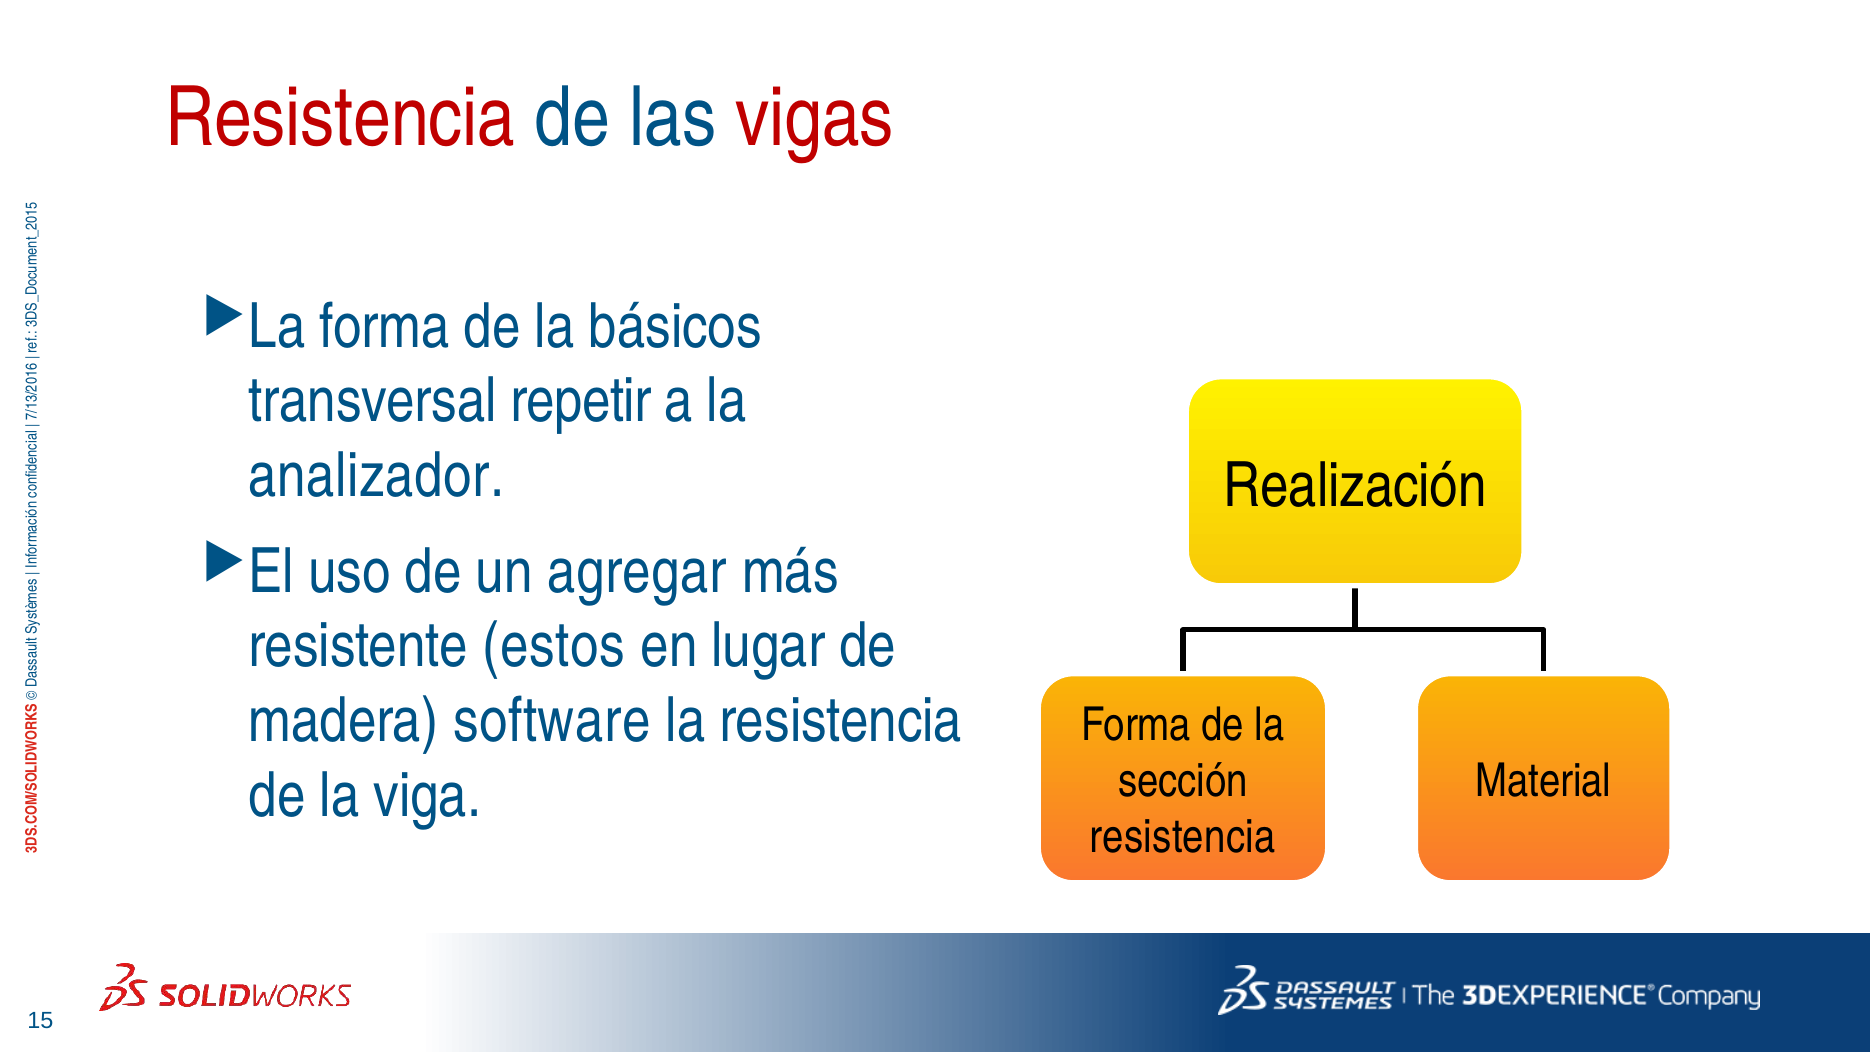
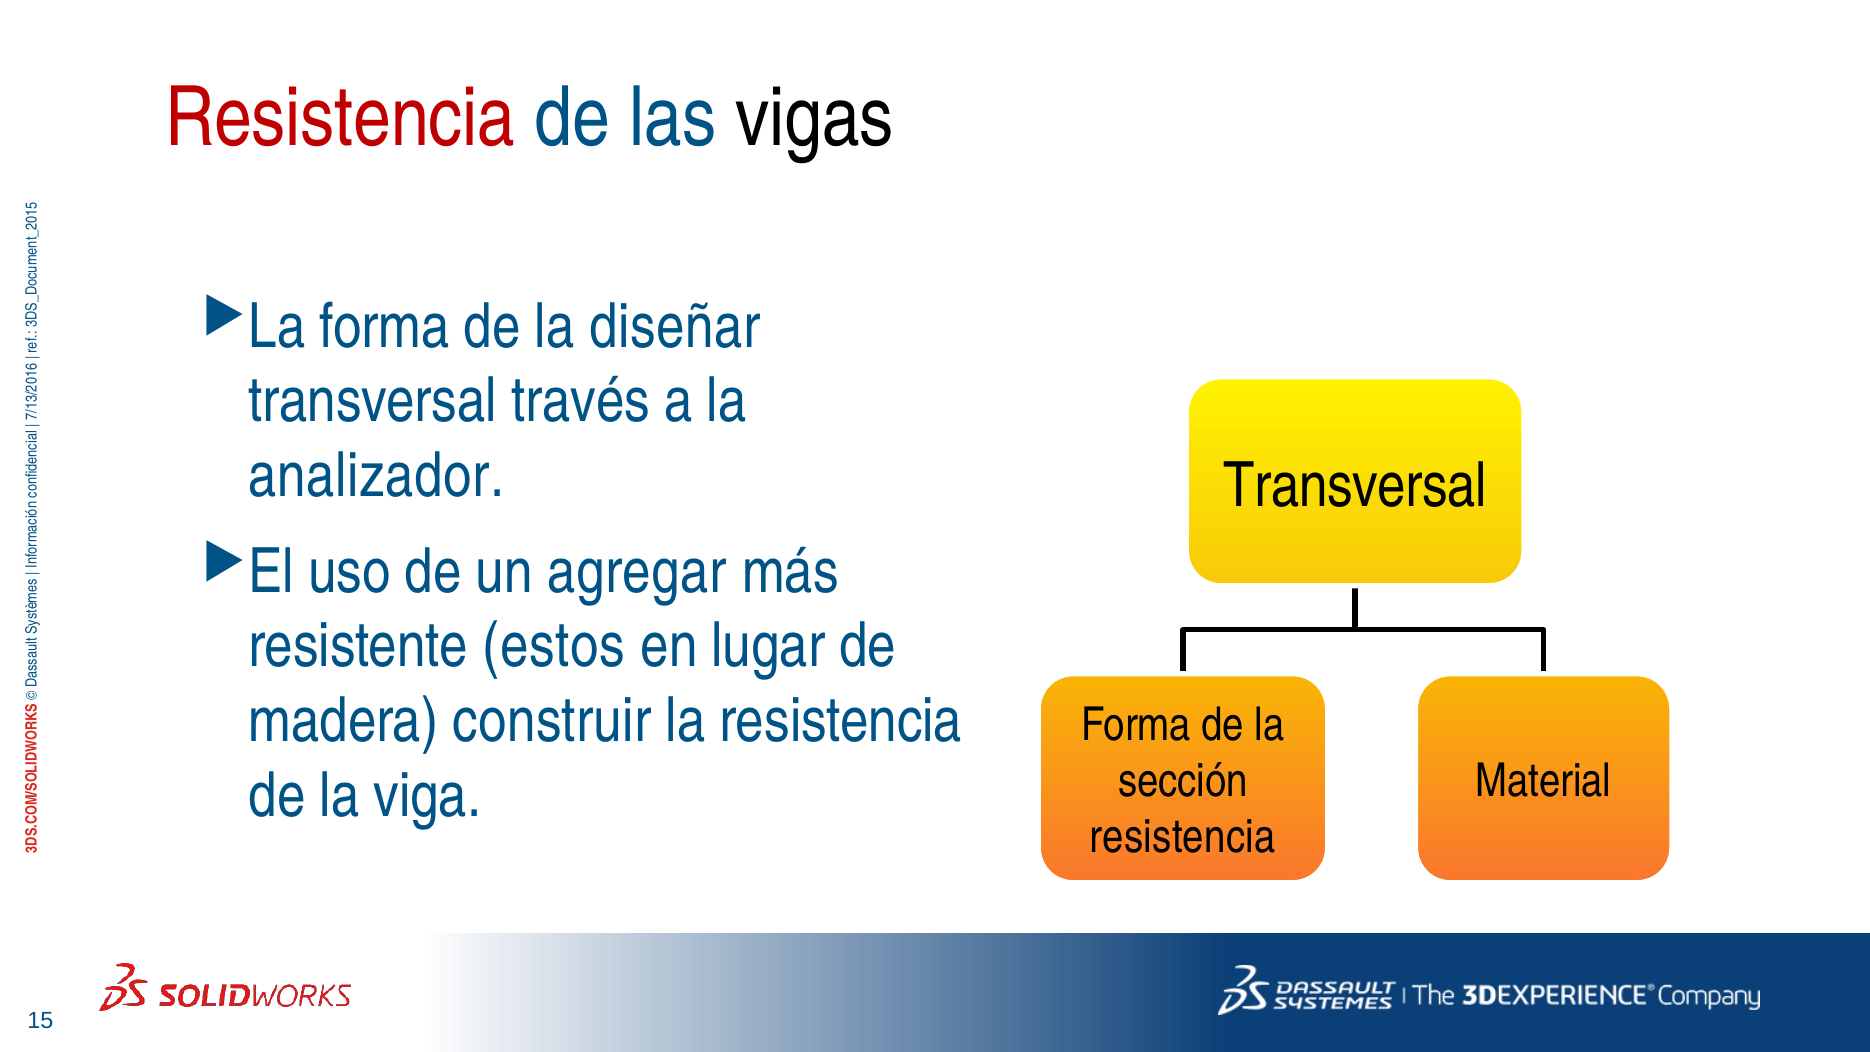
vigas colour: red -> black (815, 118)
básicos: básicos -> diseñar (675, 326)
repetir: repetir -> través (581, 401)
Realización: Realización -> Transversal (1355, 486)
software: software -> construir (552, 721)
